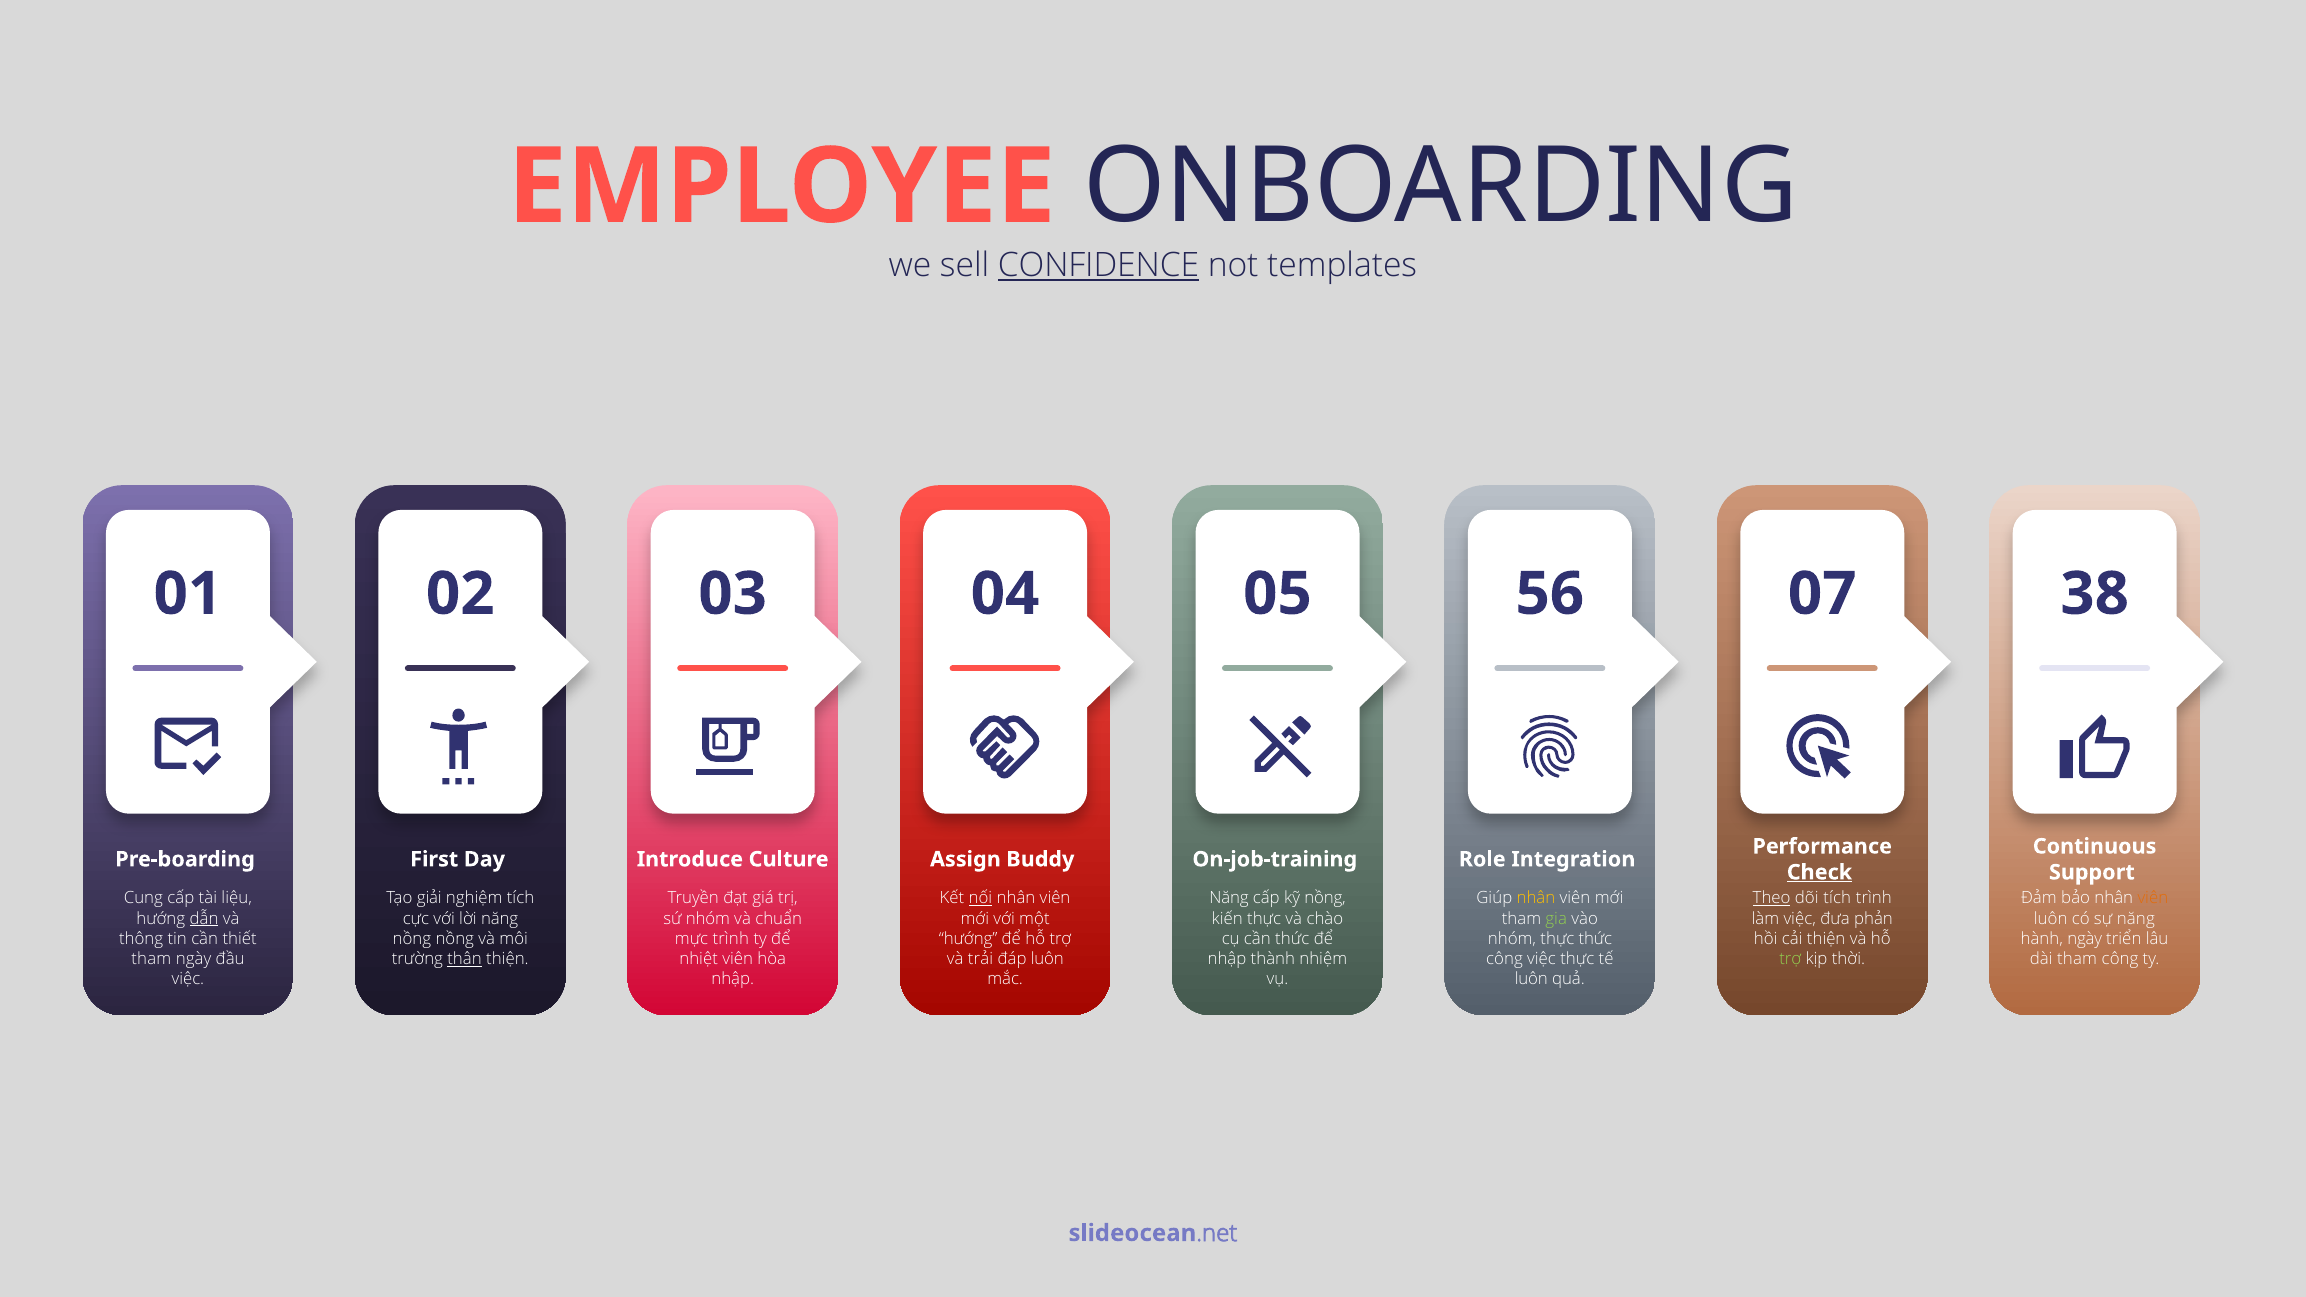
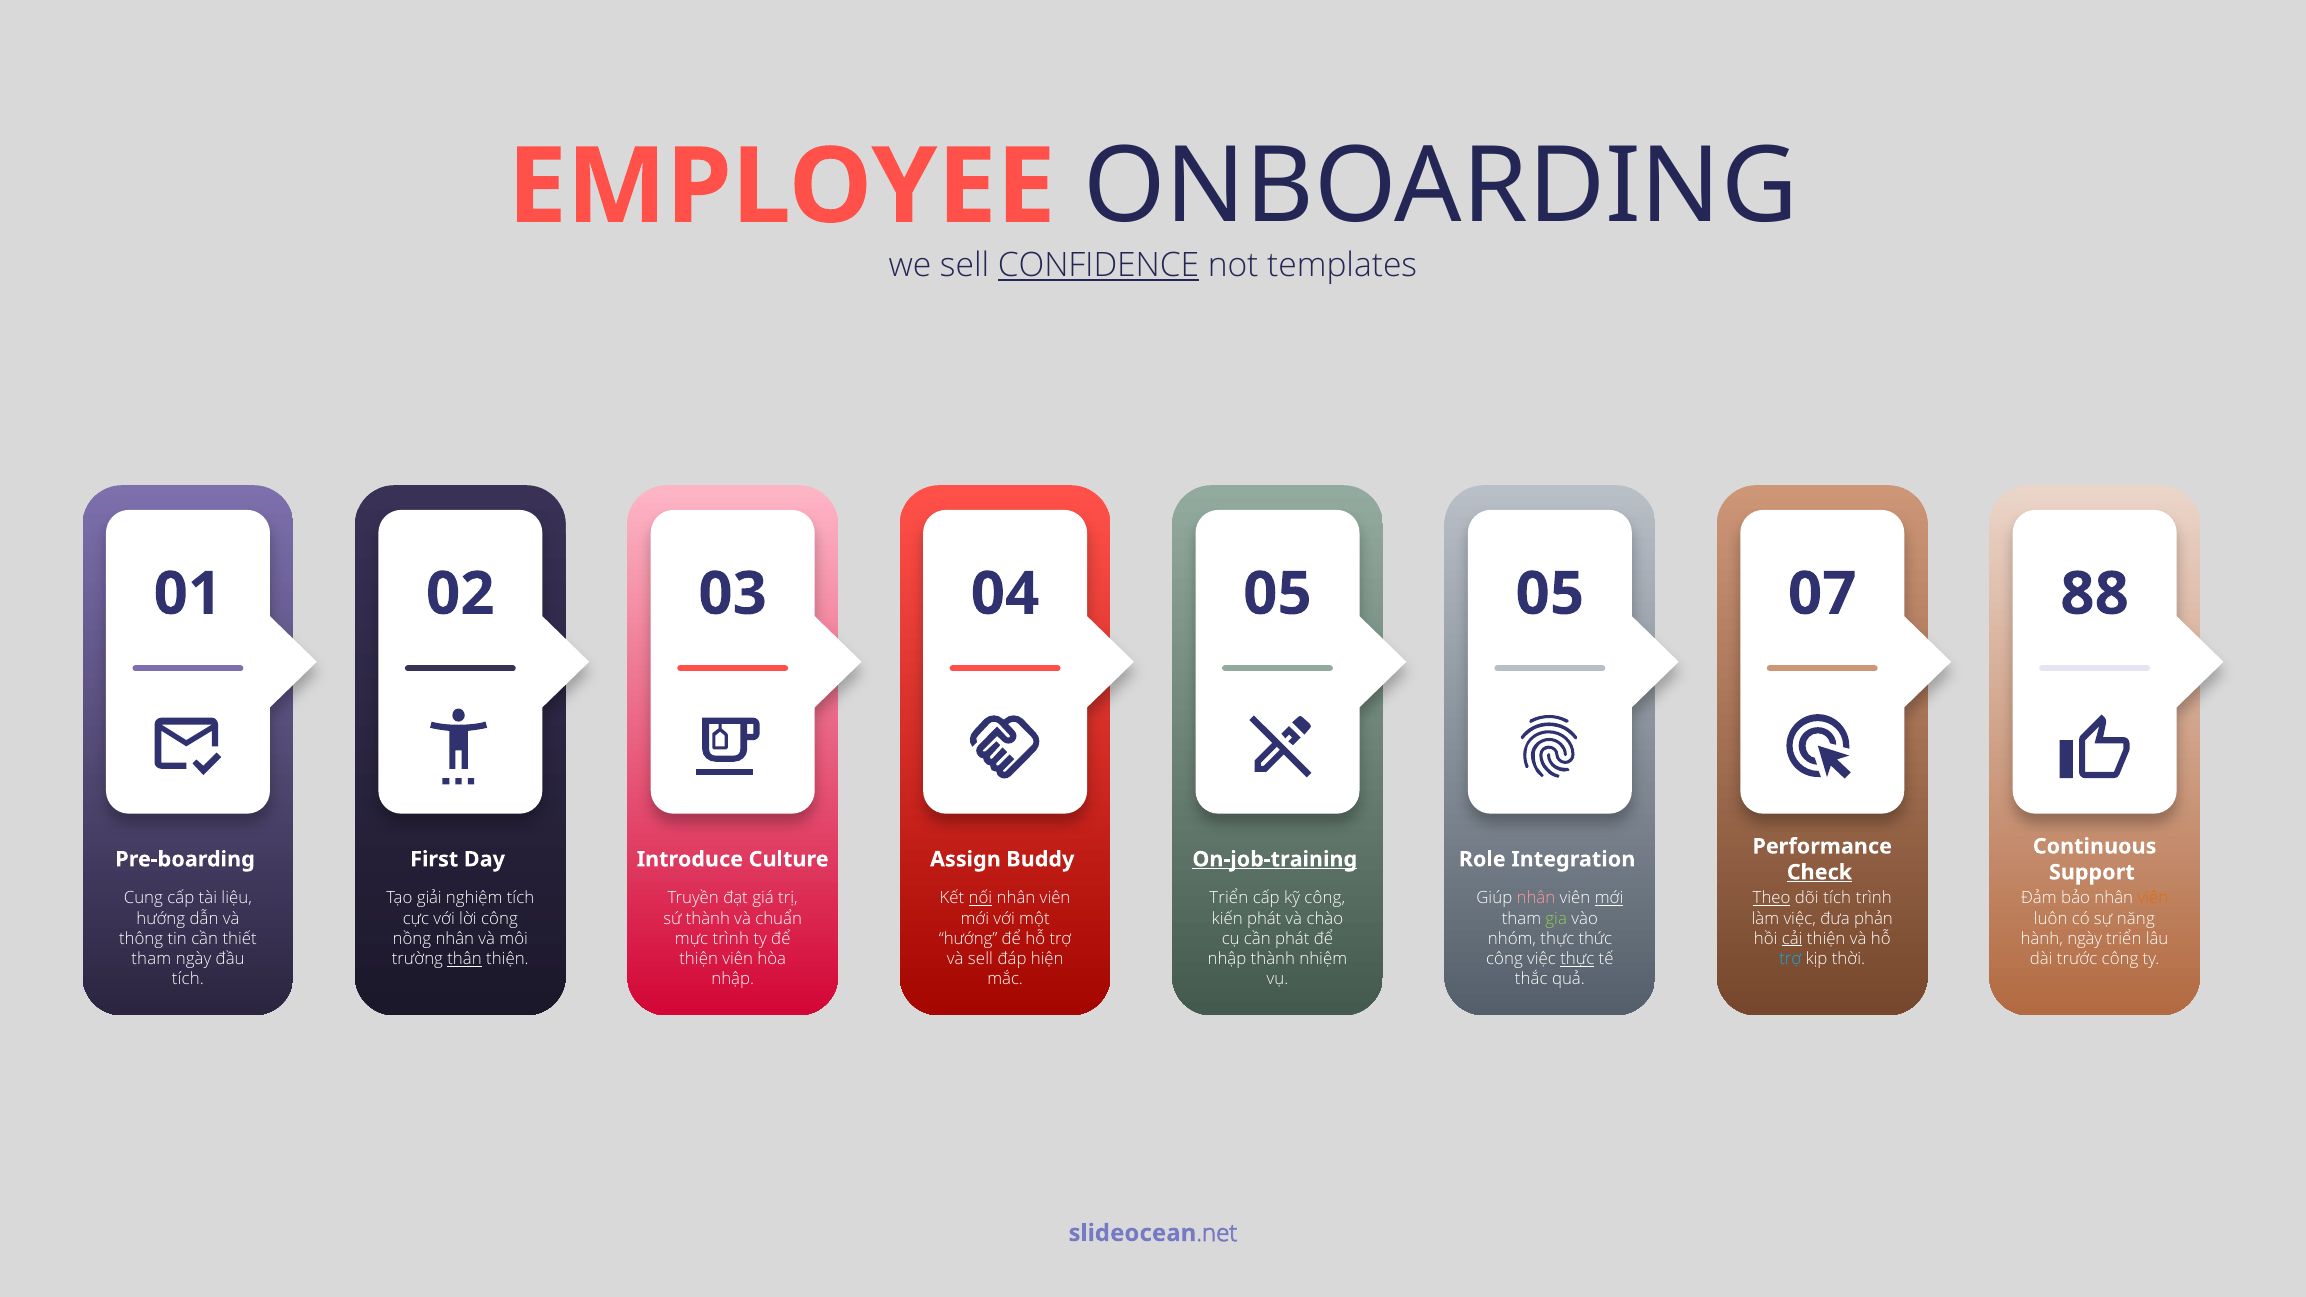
01 56: 56 -> 05 (1550, 594)
38: 38 -> 88 (2095, 594)
On-job-training underline: none -> present (1275, 859)
Năng: Năng -> Triển (1229, 898)
kỹ nồng: nồng -> công (1325, 898)
nhân colour: yellow -> pink (1536, 898)
mới underline: none -> present (1609, 898)
dẫn underline: present -> none (204, 919)
sứ nhóm: nhóm -> thành (708, 919)
kiến thực: thực -> phát (1264, 919)
lời năng: năng -> công (499, 919)
cần thức: thức -> phát (1292, 939)
nồng nồng: nồng -> nhân (455, 939)
cải underline: none -> present (1792, 939)
nhiệt: nhiệt -> thiện (699, 959)
và trải: trải -> sell (980, 959)
đáp luôn: luôn -> hiện (1047, 959)
thực underline: none -> present (1577, 959)
trợ colour: light green -> light blue (1790, 959)
dài tham: tham -> trước (2077, 959)
việc: việc -> tích (188, 979)
luôn: luôn -> thắc (1531, 979)
